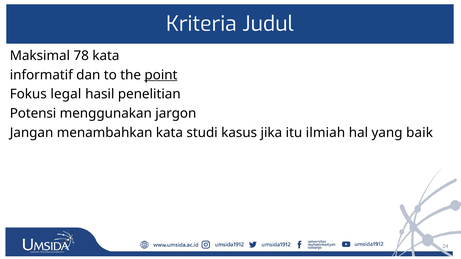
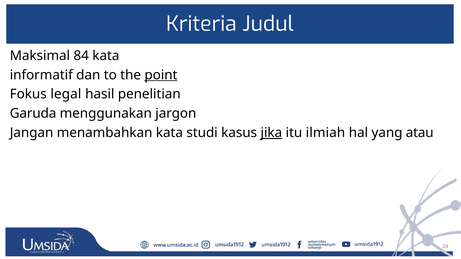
78: 78 -> 84 (81, 56)
Potensi: Potensi -> Garuda (33, 114)
jika underline: none -> present (271, 133)
baik: baik -> atau (420, 133)
